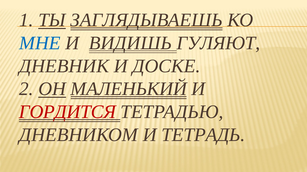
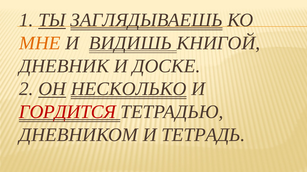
МНЕ colour: blue -> orange (40, 43)
ГУЛЯЮТ: ГУЛЯЮТ -> КНИГОЙ (218, 43)
МАЛЕНЬКИЙ: МАЛЕНЬКИЙ -> НЕСКОЛЬКО (129, 89)
